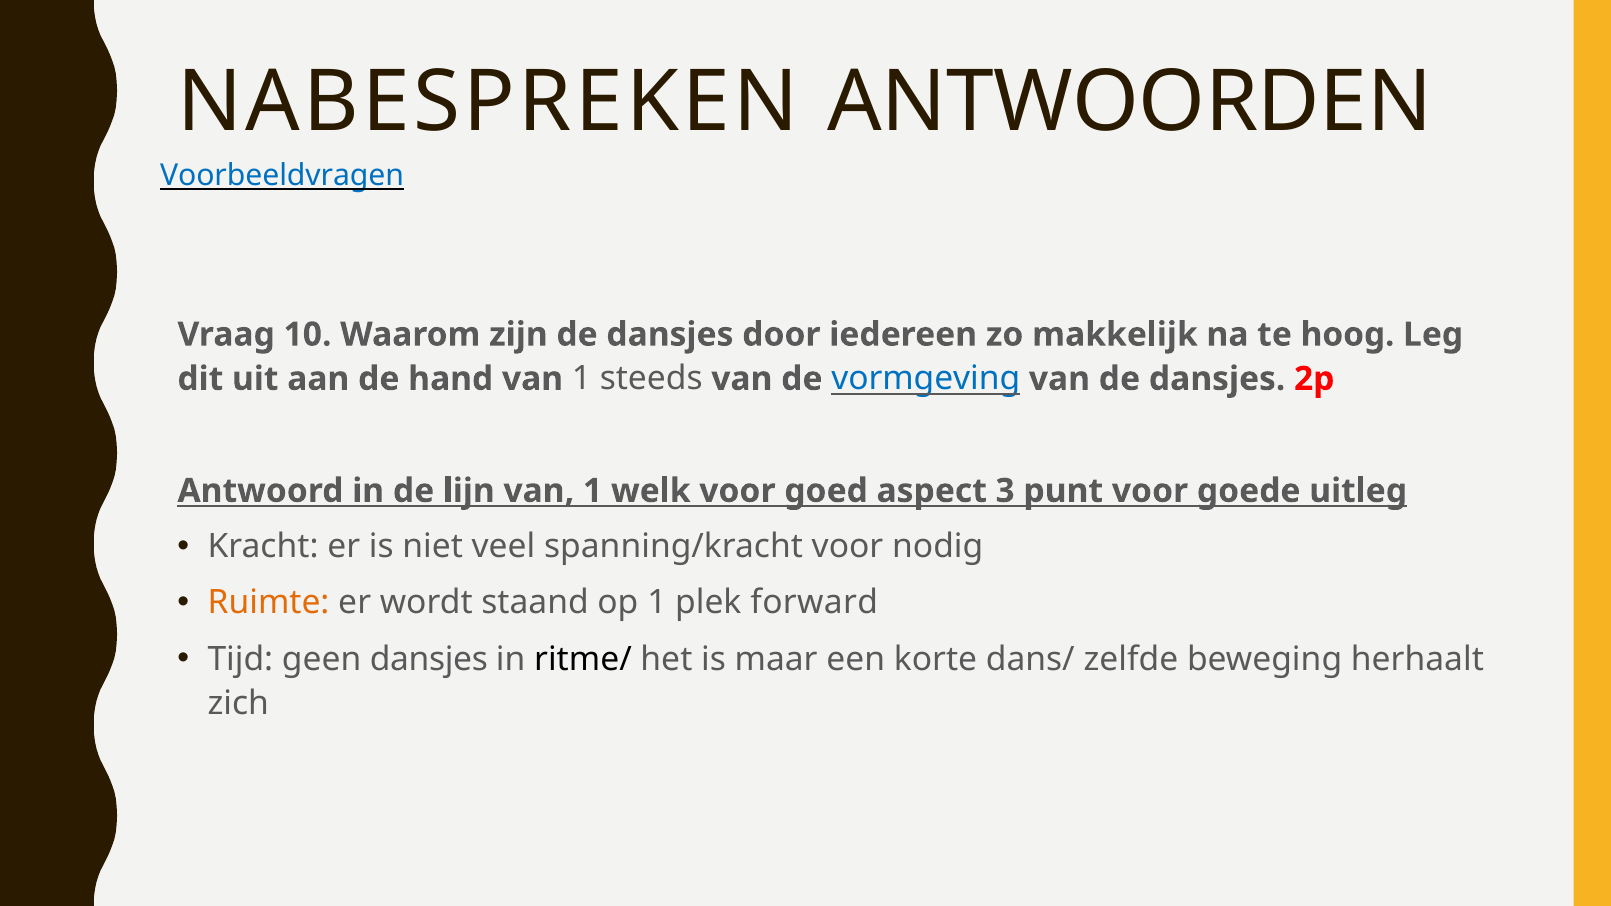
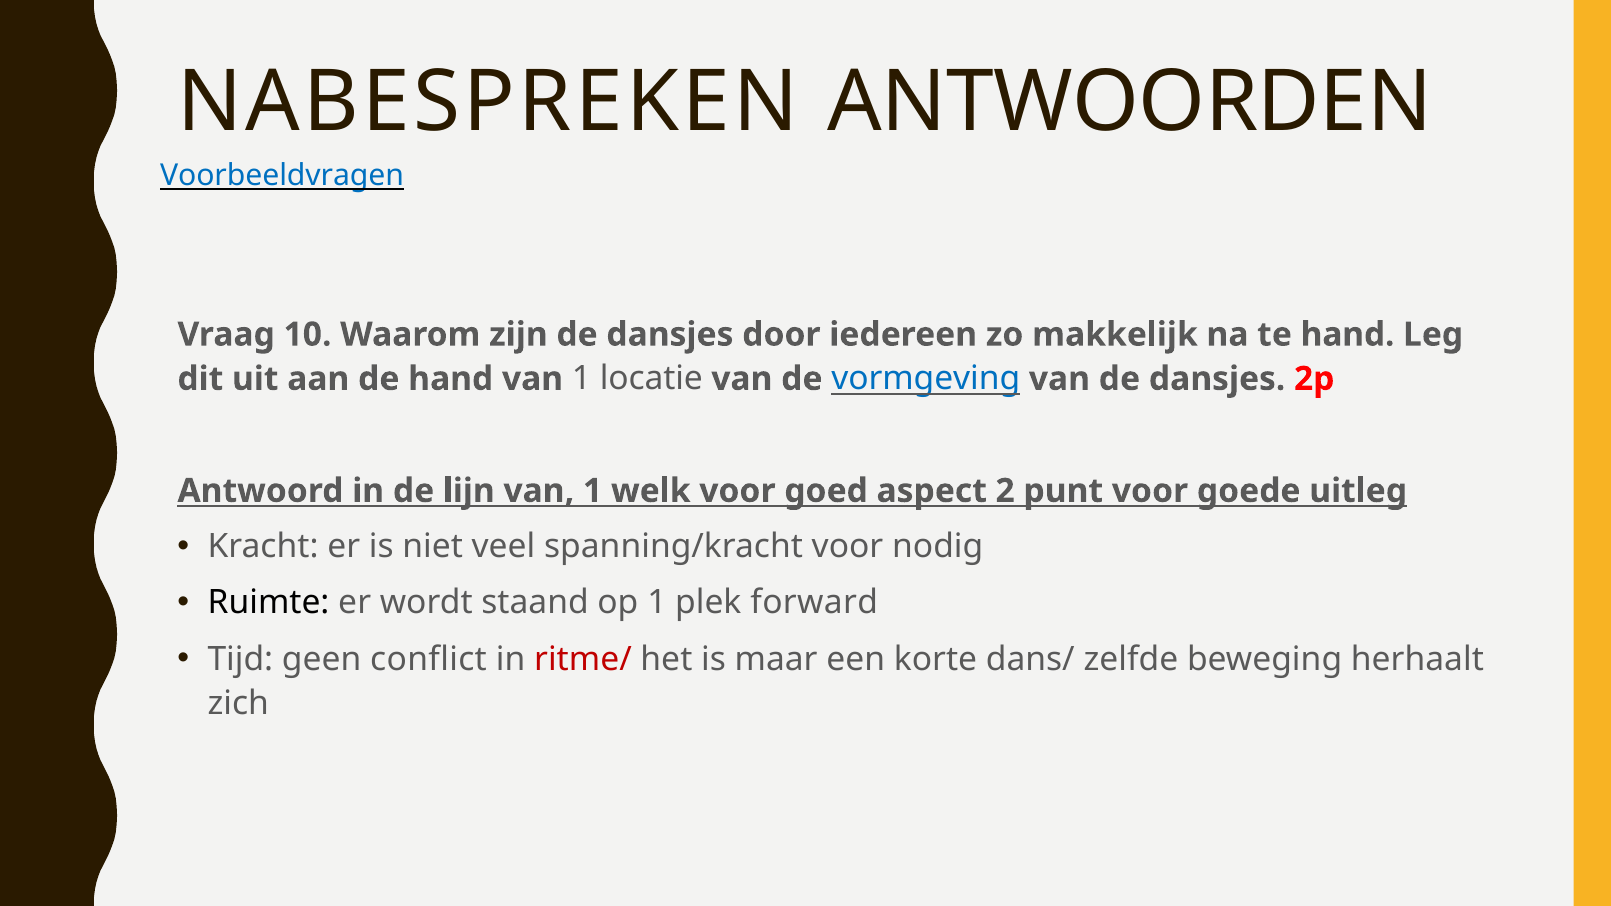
te hoog: hoog -> hand (1348, 335)
steeds: steeds -> locatie (651, 379)
3: 3 -> 2 (1005, 491)
Ruimte colour: orange -> black (269, 603)
geen dansjes: dansjes -> conflict (428, 659)
ritme/ colour: black -> red (583, 659)
